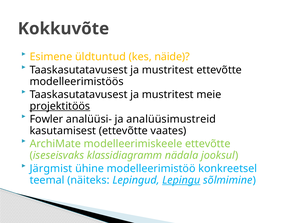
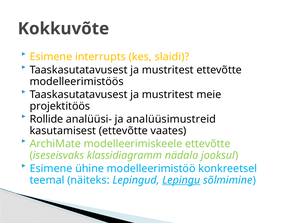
üldtuntud: üldtuntud -> interrupts (100, 57)
näide: näide -> slaidi (172, 57)
projektitöös underline: present -> none (60, 106)
Fowler: Fowler -> Rollide (46, 119)
Järgmist: Järgmist -> Esimene (51, 168)
